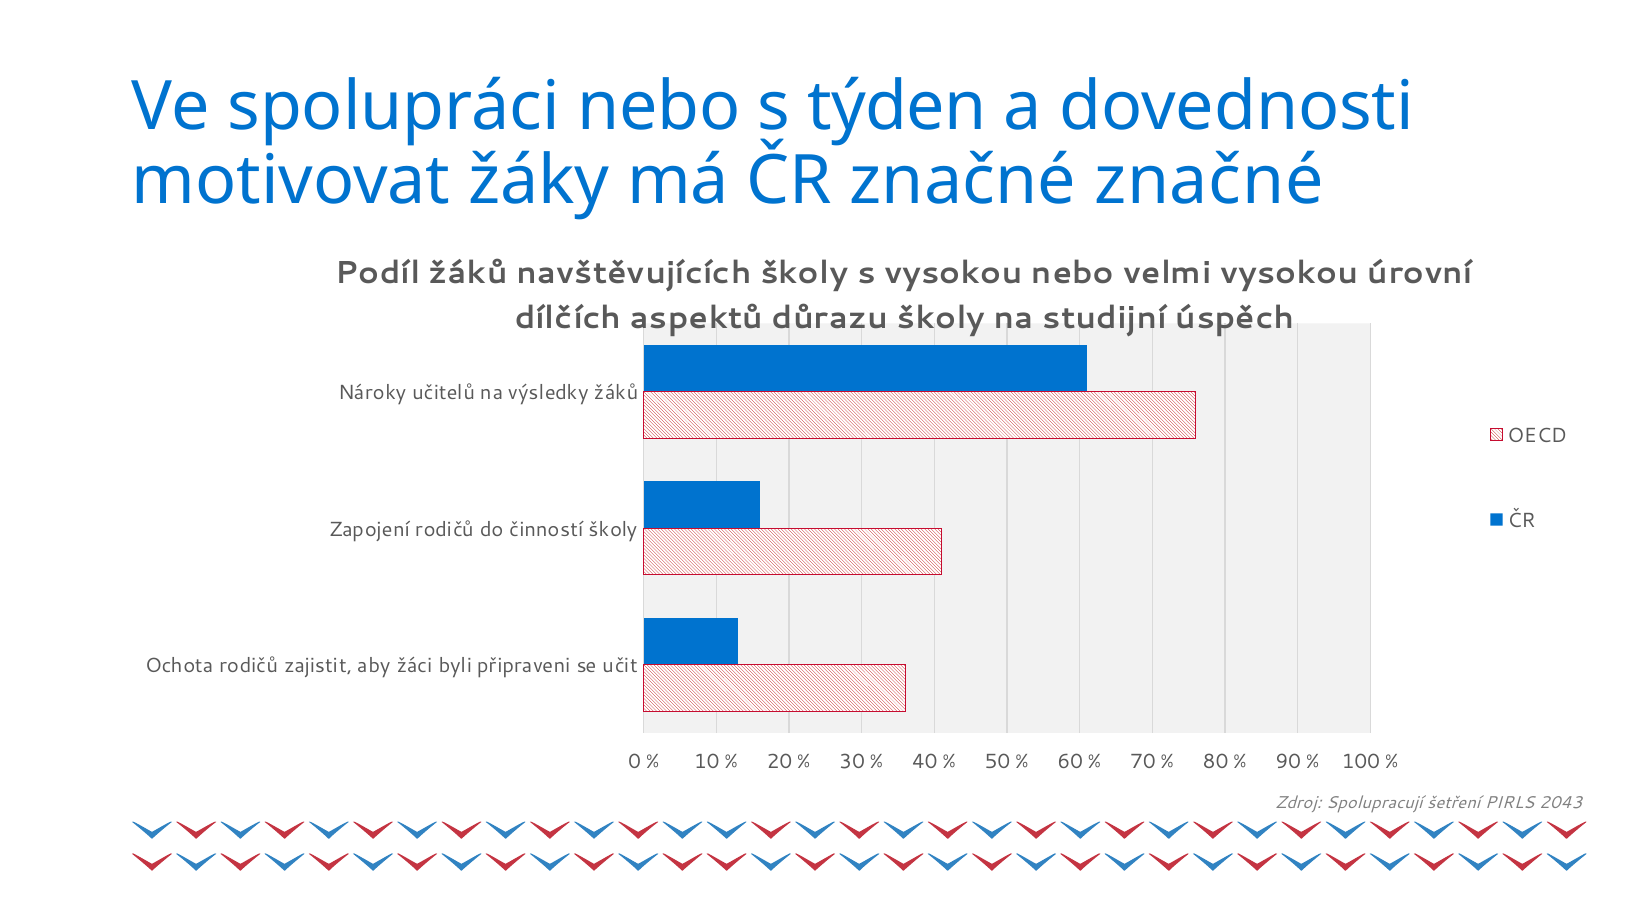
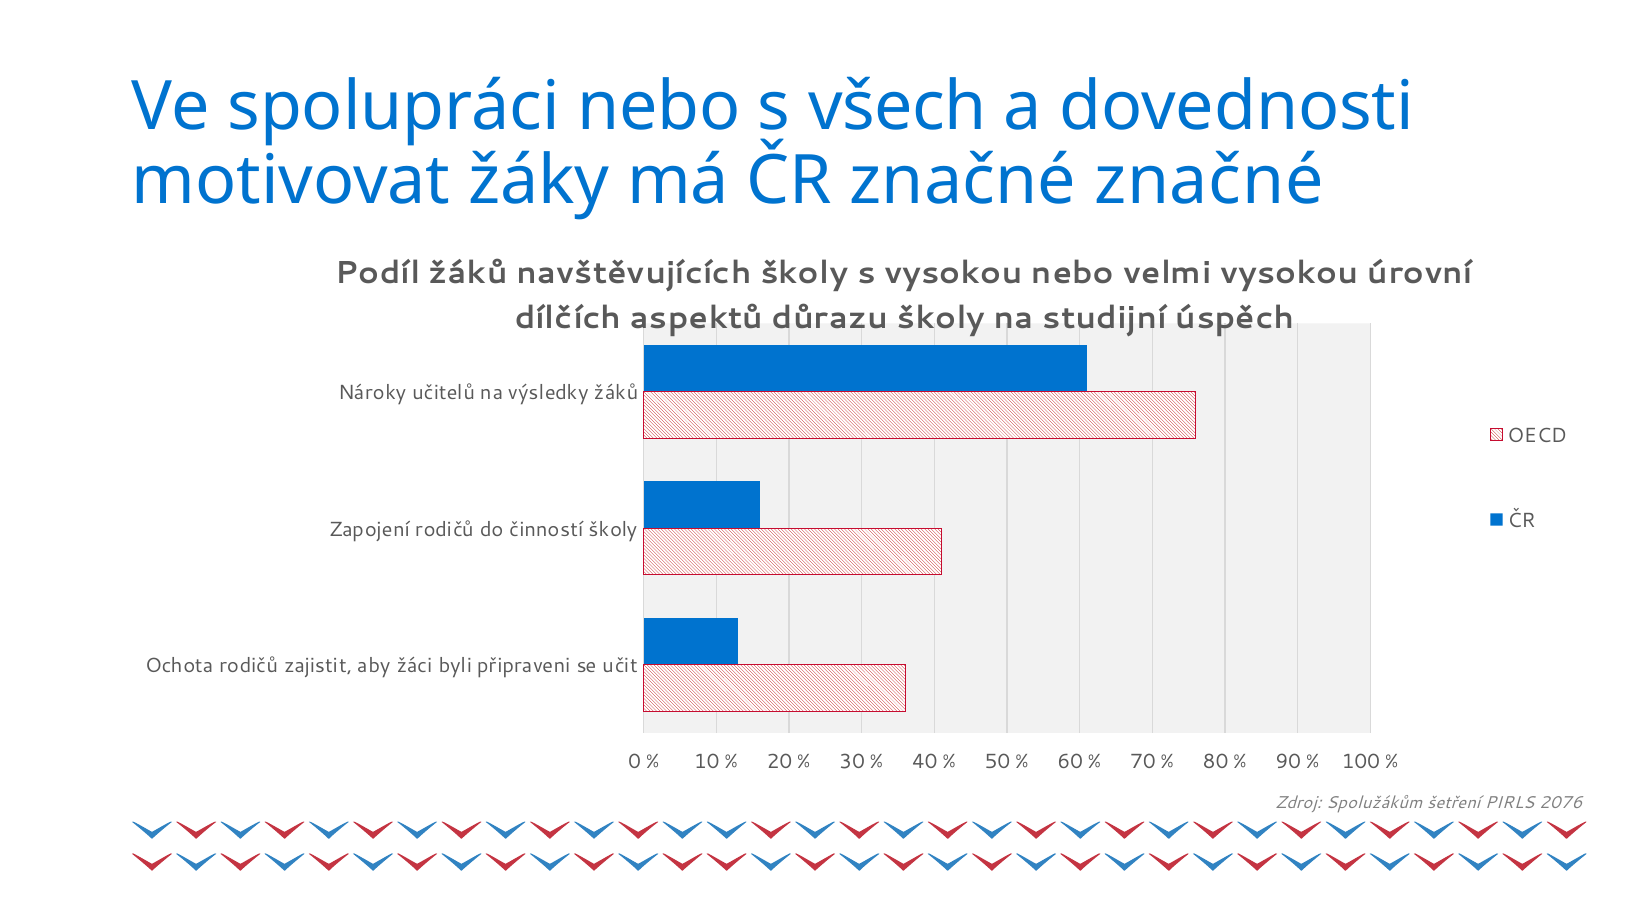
týden: týden -> všech (897, 107)
Spolupracují: Spolupracují -> Spolužákům (1374, 803)
2043: 2043 -> 2076 (1561, 803)
